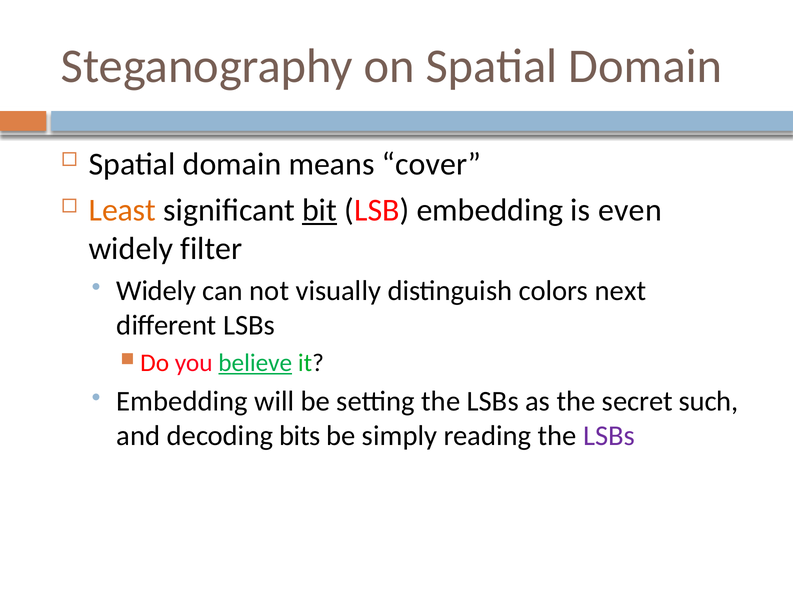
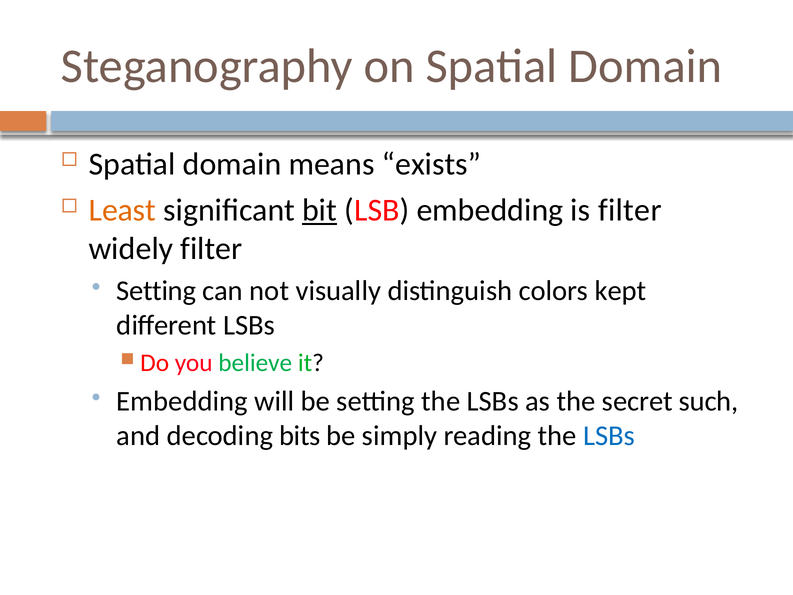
cover: cover -> exists (431, 164)
is even: even -> filter (630, 210)
Widely: Widely -> Setting (156, 291)
next: next -> kept (620, 291)
believe underline: present -> none (255, 363)
LSBs colour: purple -> blue (609, 436)
